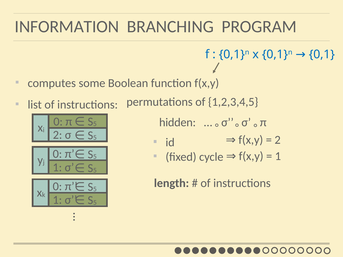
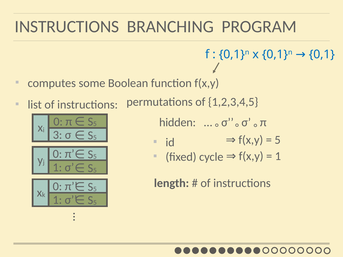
INFORMATION: INFORMATION -> INSTRUCTIONS (67, 27)
2: 2 -> 3 (58, 135)
2: 2 -> 5 (278, 140)
